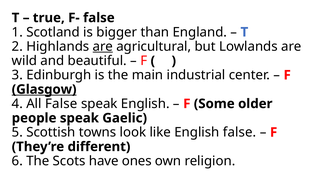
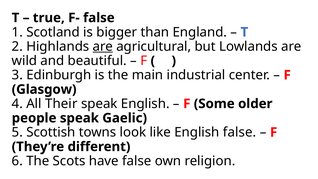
Glasgow underline: present -> none (44, 89)
All False: False -> Their (61, 104)
have ones: ones -> false (137, 161)
